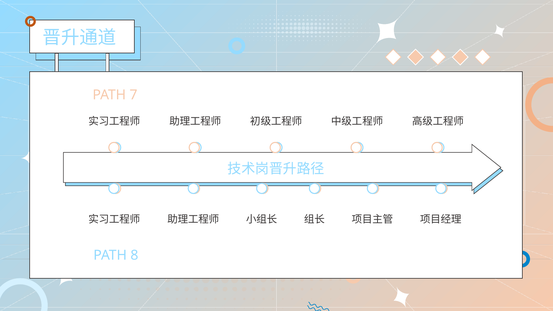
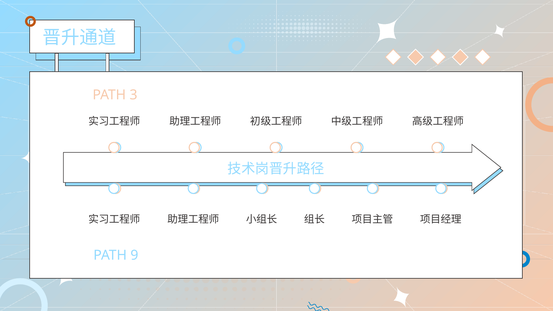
7: 7 -> 3 (134, 95)
8: 8 -> 9 (134, 255)
